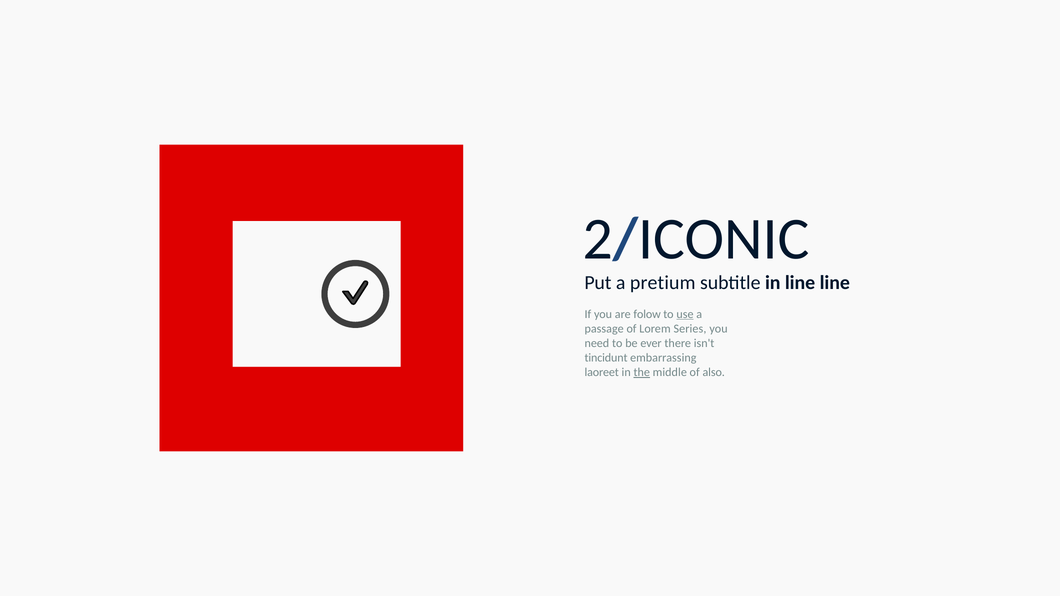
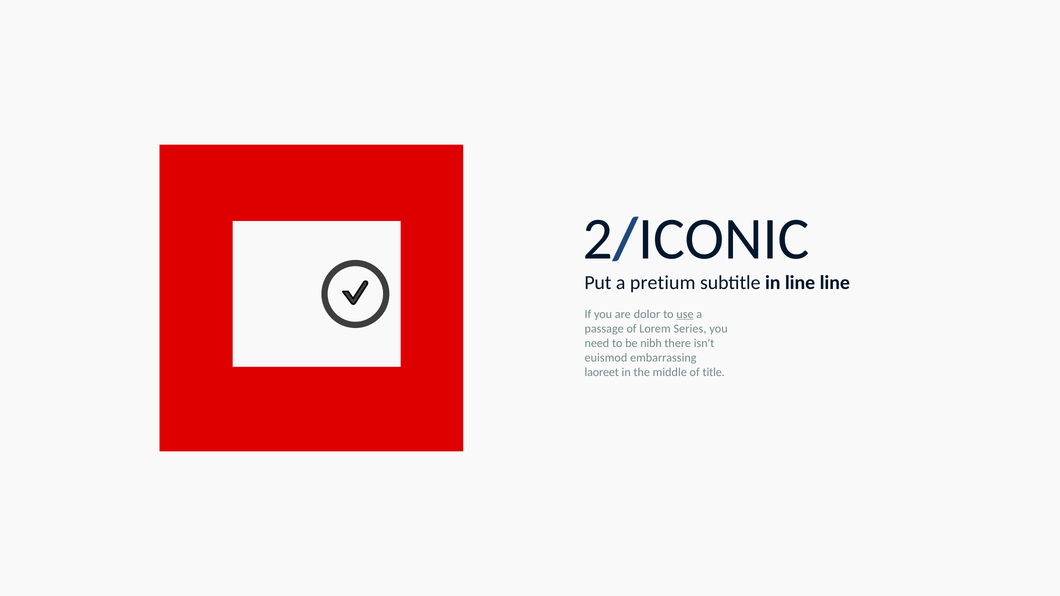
folow: folow -> dolor (647, 314)
ever: ever -> nibh (651, 343)
tincidunt: tincidunt -> euismod (606, 358)
the underline: present -> none (642, 372)
also: also -> title (714, 372)
